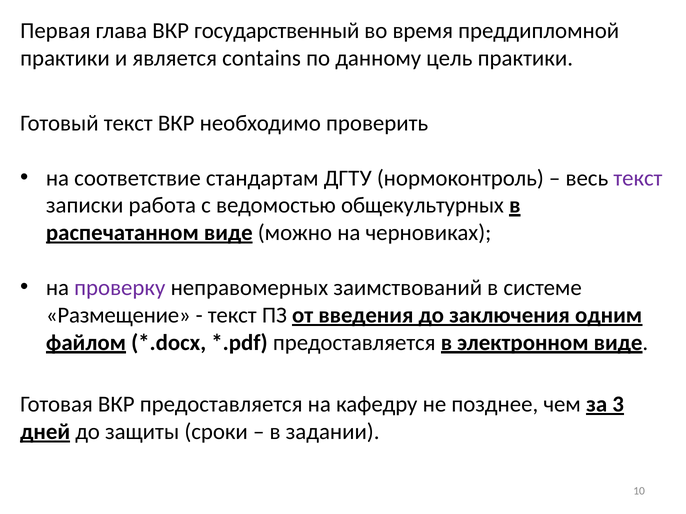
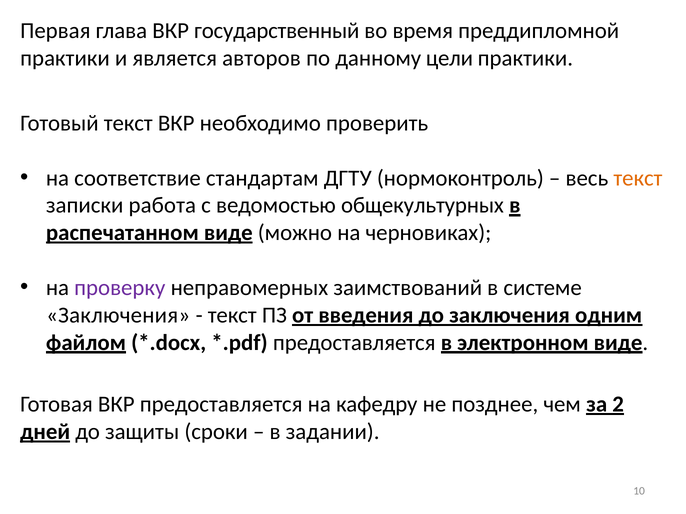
contains: contains -> авторов (261, 58)
цель: цель -> цели (449, 58)
текст colour: purple -> orange (638, 178)
Размещение: Размещение -> Заключения (118, 315)
3: 3 -> 2 (618, 405)
